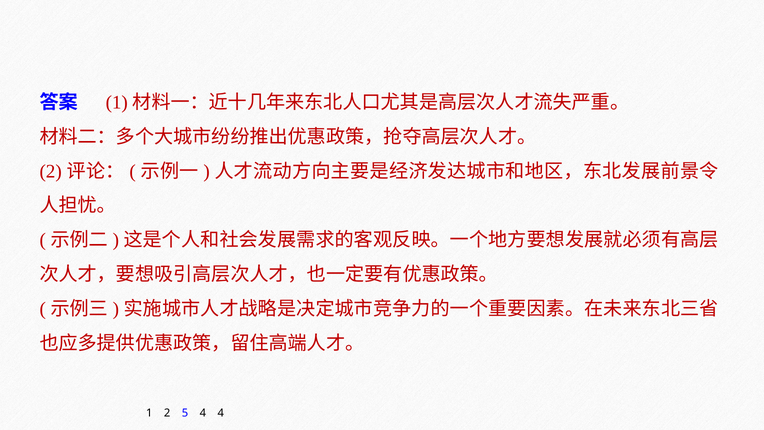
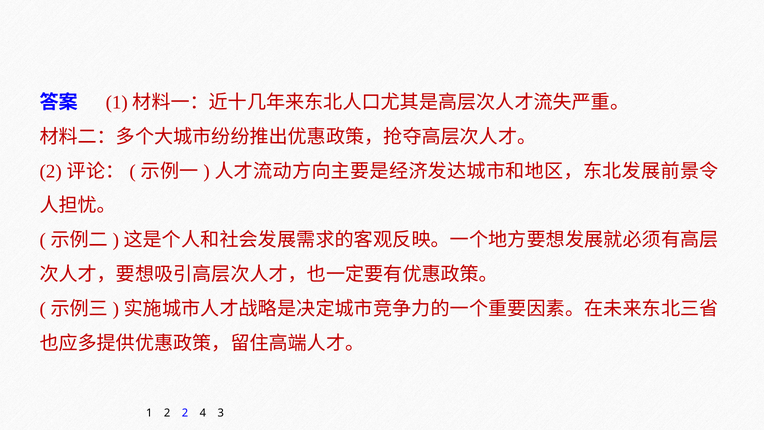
2 5: 5 -> 2 (185, 413)
4 4: 4 -> 3 (221, 413)
